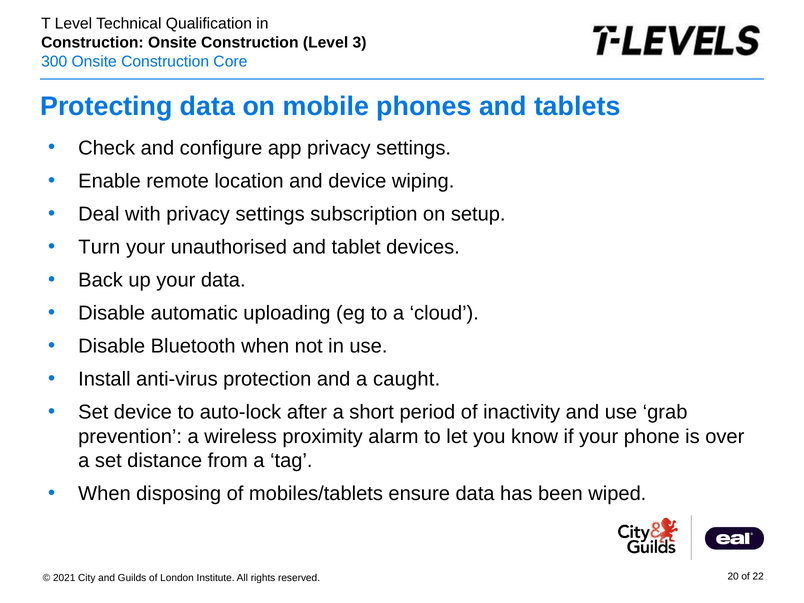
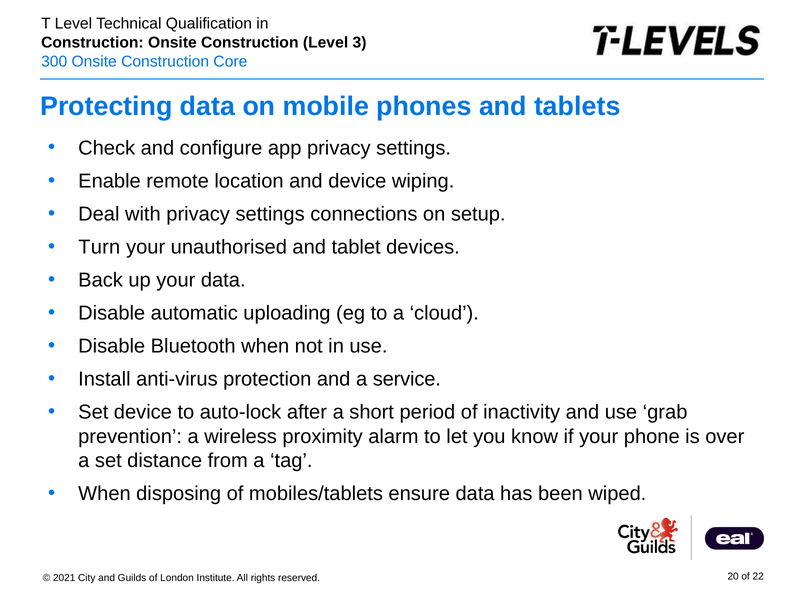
subscription: subscription -> connections (364, 214)
caught: caught -> service (407, 379)
